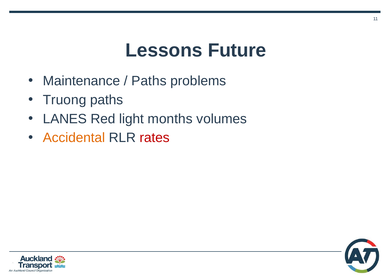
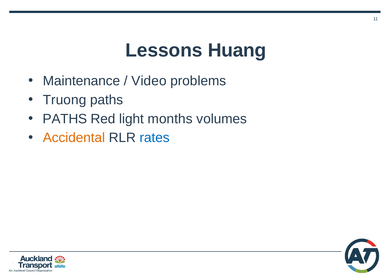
Future: Future -> Huang (237, 50)
Paths: Paths -> Video (149, 81)
LANES: LANES -> PATHS (65, 119)
rates colour: red -> blue (155, 138)
